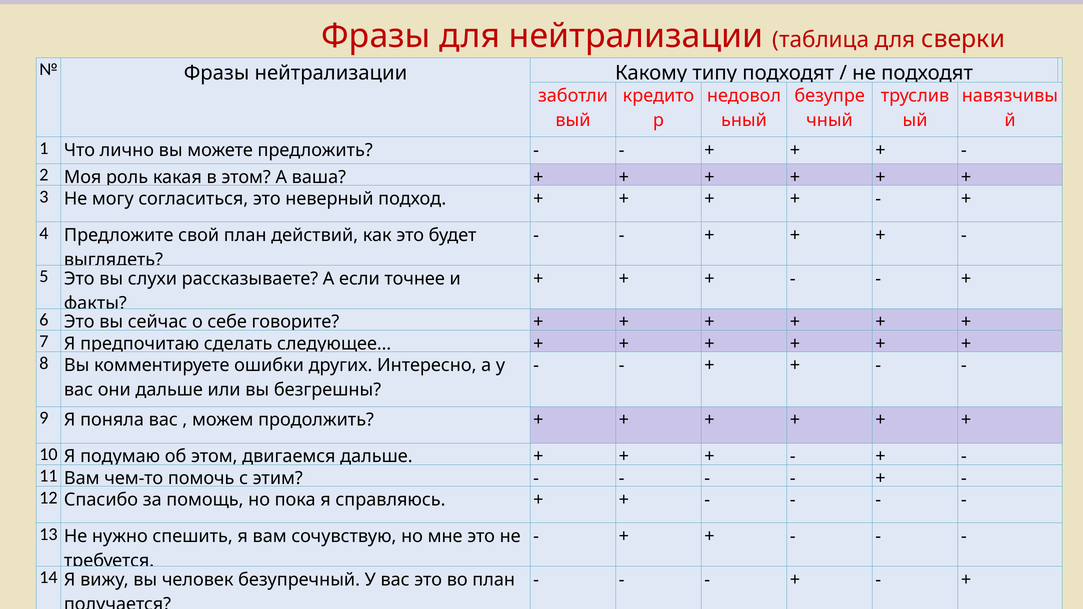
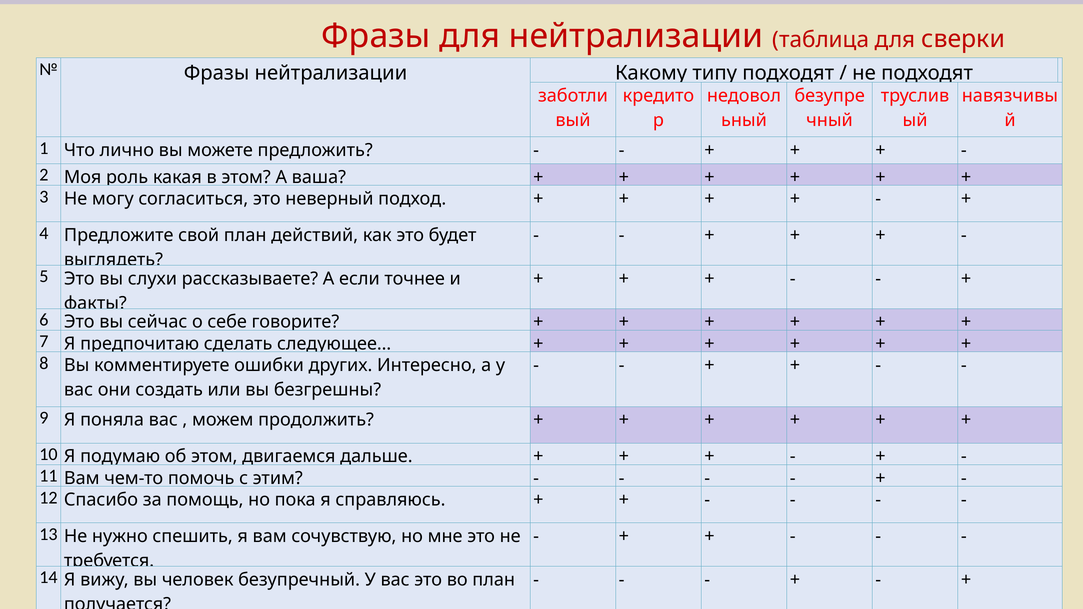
они дальше: дальше -> создать (169, 390)
